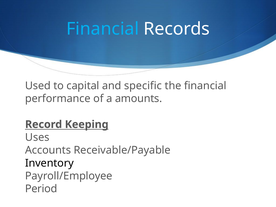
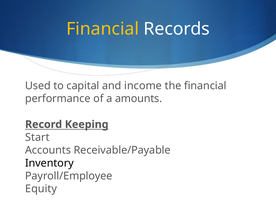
Financial colour: light blue -> yellow (103, 29)
specific: specific -> income (143, 86)
Uses: Uses -> Start (37, 137)
Period: Period -> Equity (41, 189)
